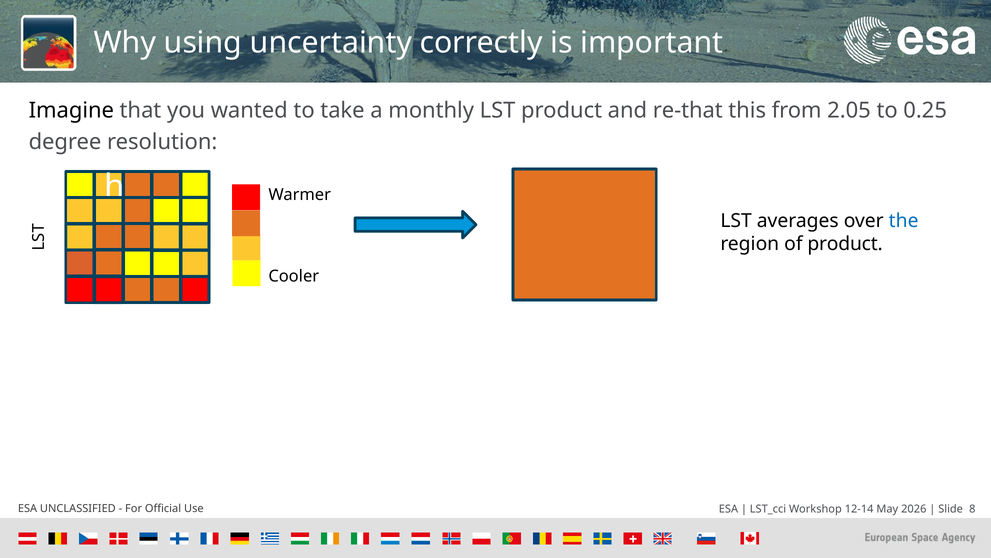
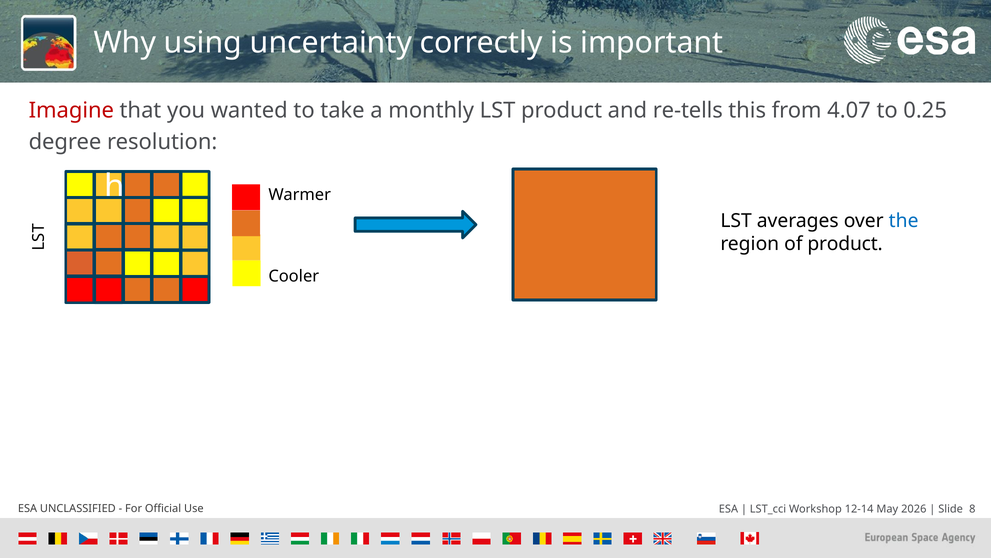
Imagine colour: black -> red (71, 111)
re-that: re-that -> re-tells (688, 111)
2.05: 2.05 -> 4.07 (849, 111)
